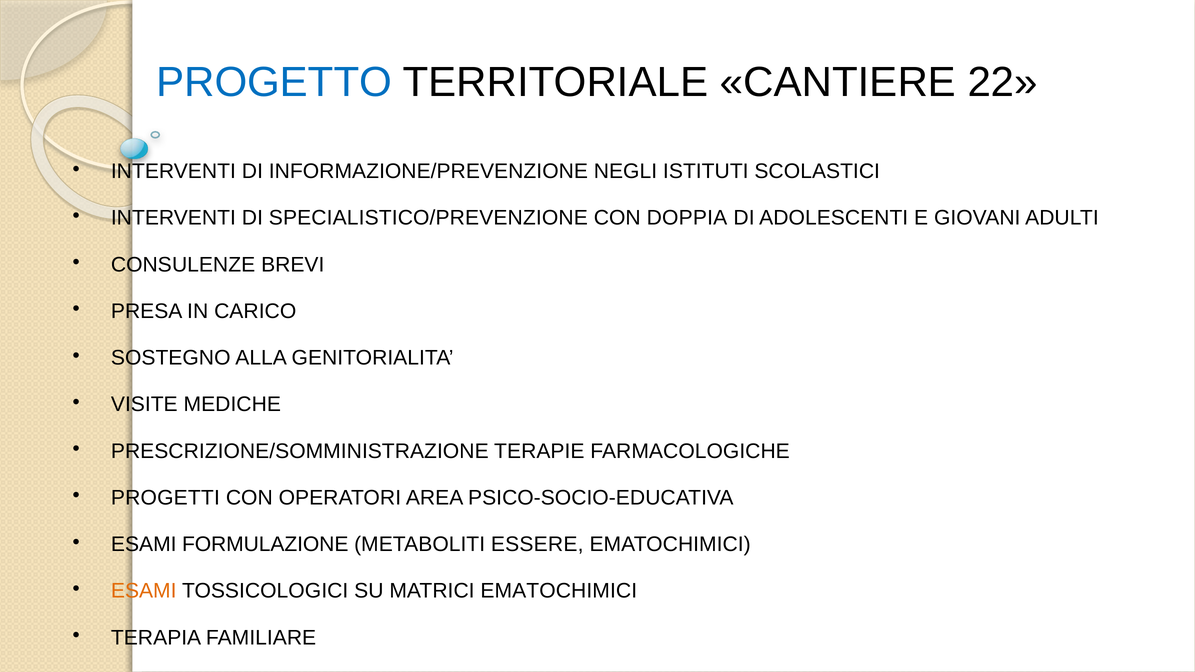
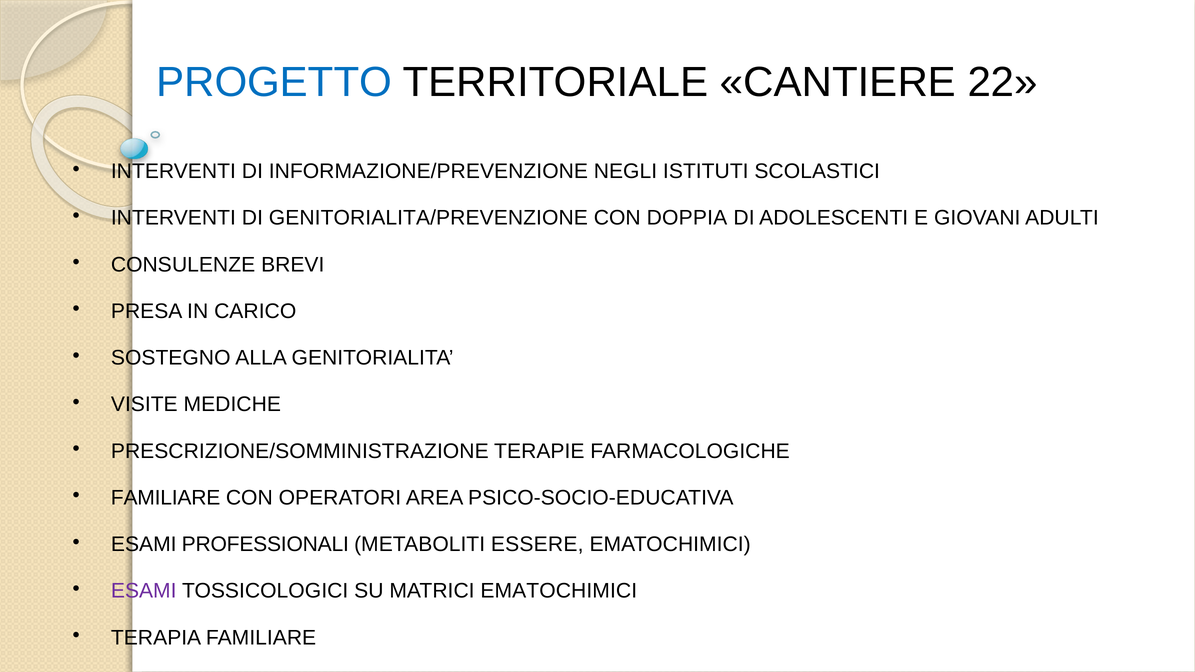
SPECIALISTICO/PREVENZIONE: SPECIALISTICO/PREVENZIONE -> GENITORIALITA/PREVENZIONE (428, 218)
PROGETTI: PROGETTI -> FAMILIARE (166, 498)
FORMULAZIONE: FORMULAZIONE -> PROFESSIONALI (265, 545)
ESAMI colour: orange -> purple (144, 591)
